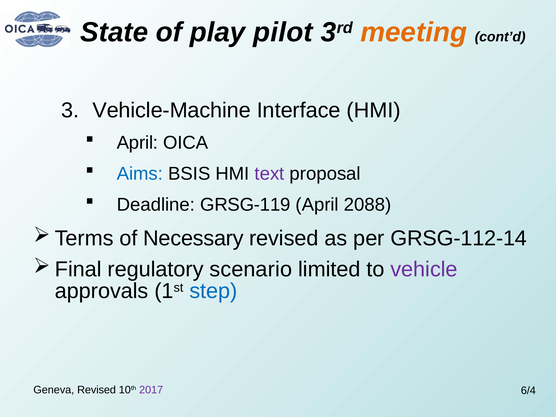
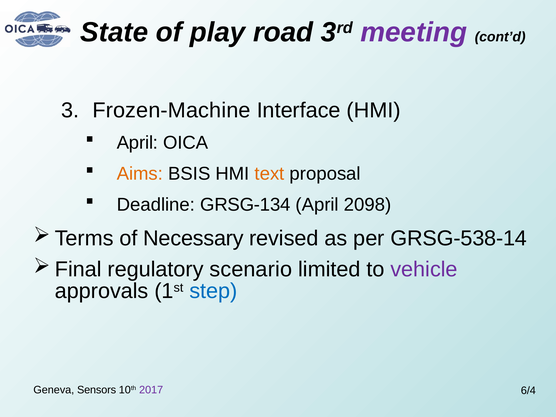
pilot: pilot -> road (283, 32)
meeting colour: orange -> purple (414, 32)
Vehicle-Machine: Vehicle-Machine -> Frozen-Machine (172, 110)
Aims colour: blue -> orange (140, 174)
text colour: purple -> orange (270, 174)
GRSG-119: GRSG-119 -> GRSG-134 (245, 205)
2088: 2088 -> 2098 (368, 205)
GRSG-112-14: GRSG-112-14 -> GRSG-538-14 (459, 238)
Geneva Revised: Revised -> Sensors (97, 390)
